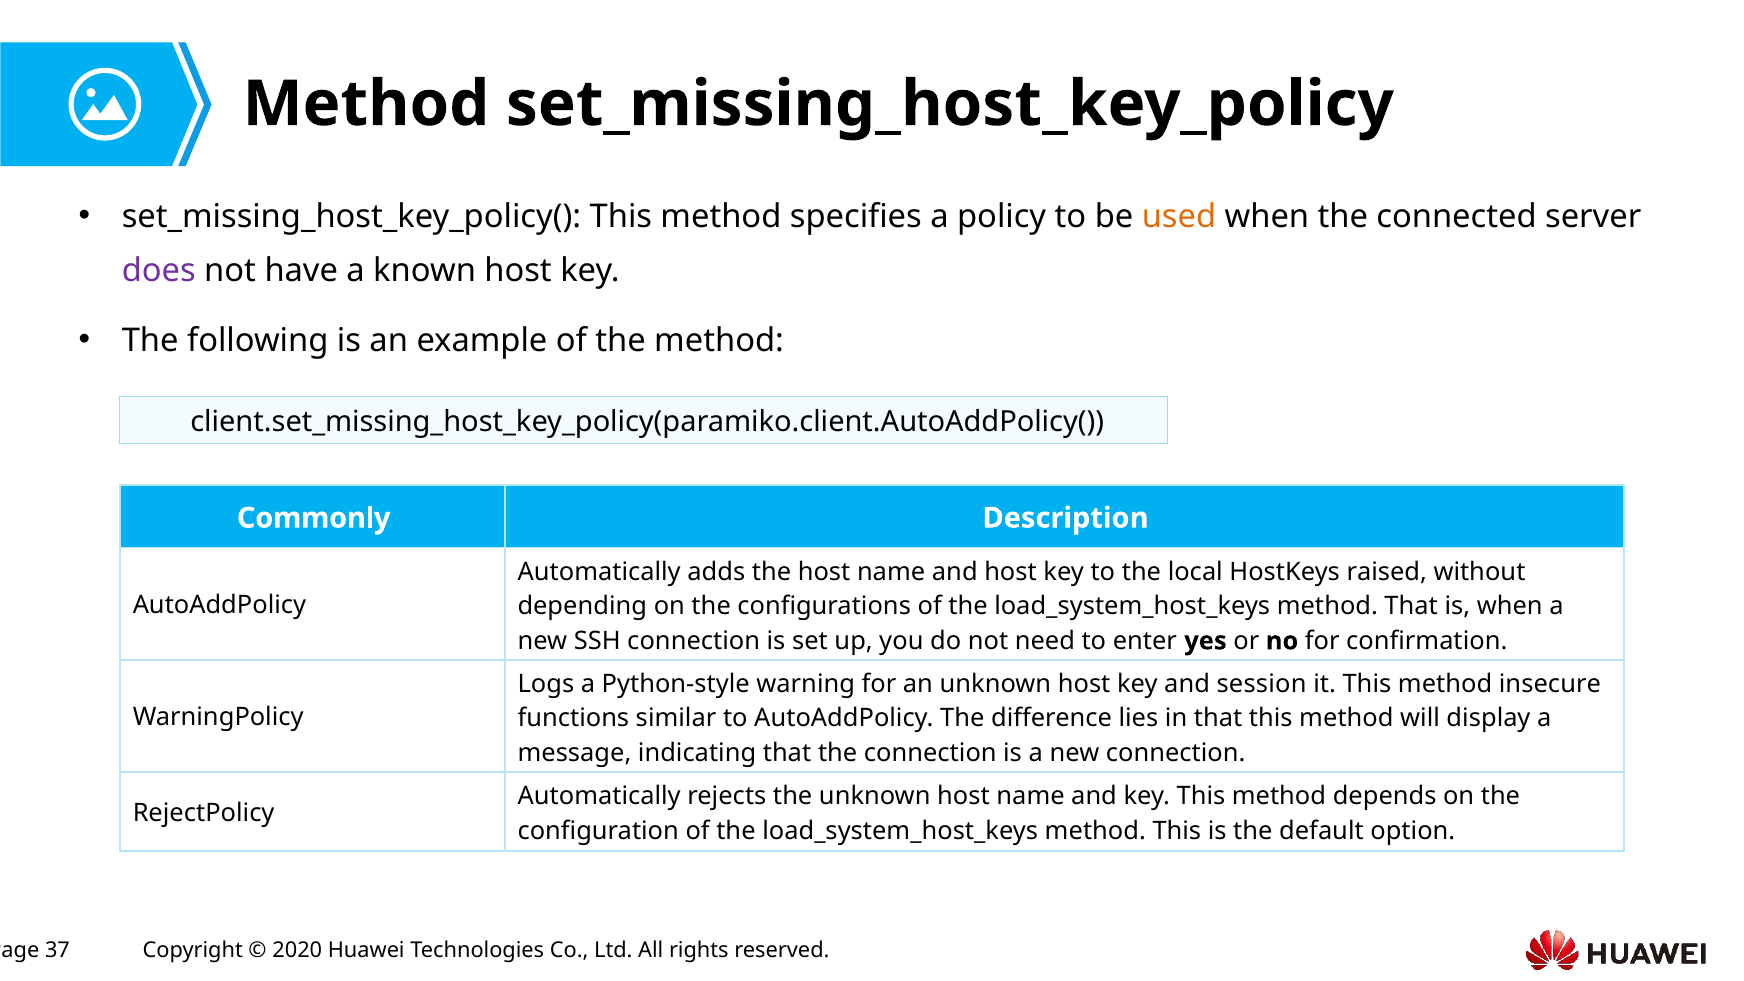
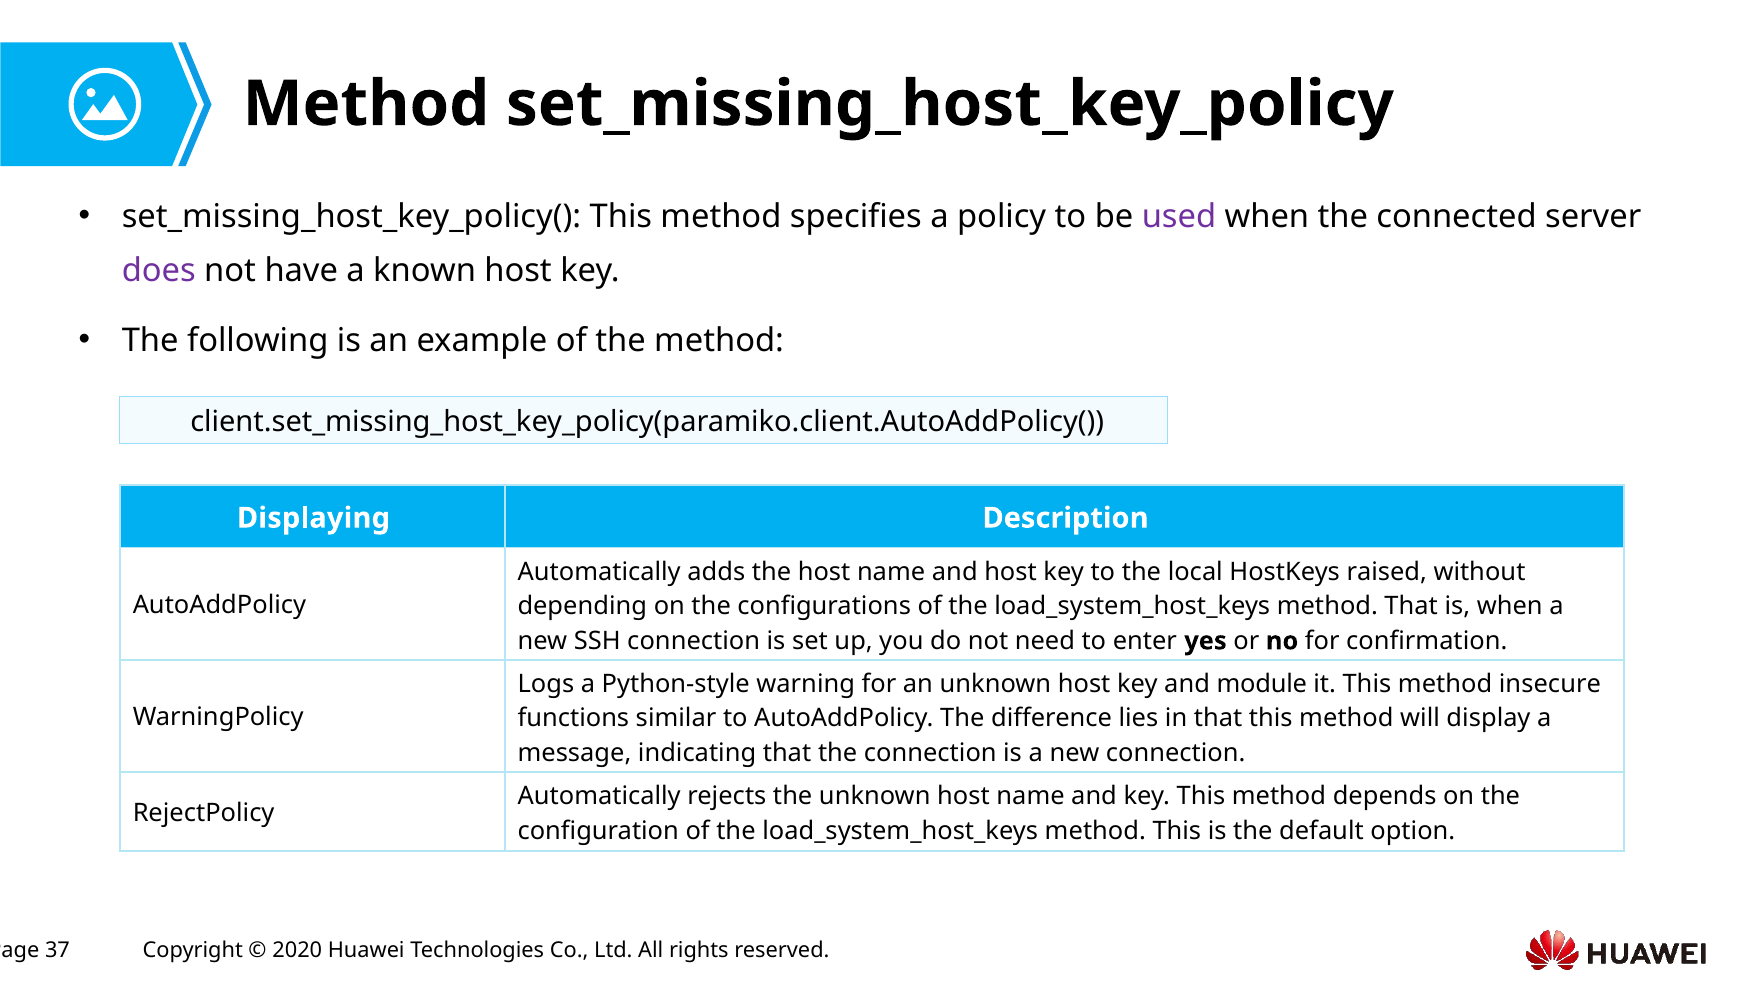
used colour: orange -> purple (1179, 216)
Commonly: Commonly -> Displaying (313, 518)
session: session -> module (1262, 684)
